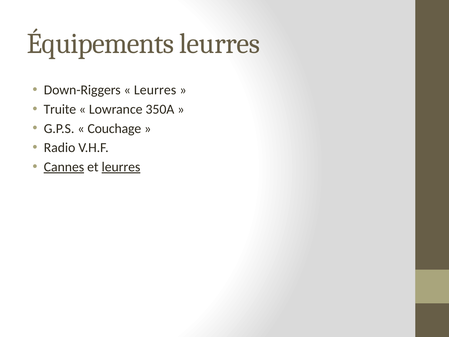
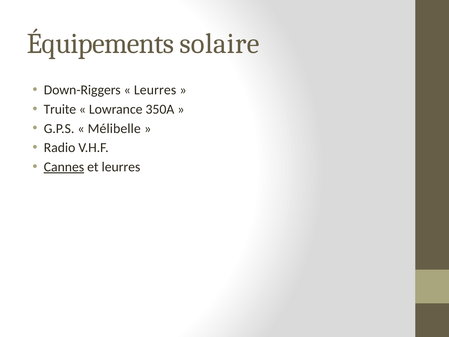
Équipements leurres: leurres -> solaire (219, 44)
Couchage: Couchage -> Mélibelle (114, 128)
leurres underline: present -> none (121, 167)
